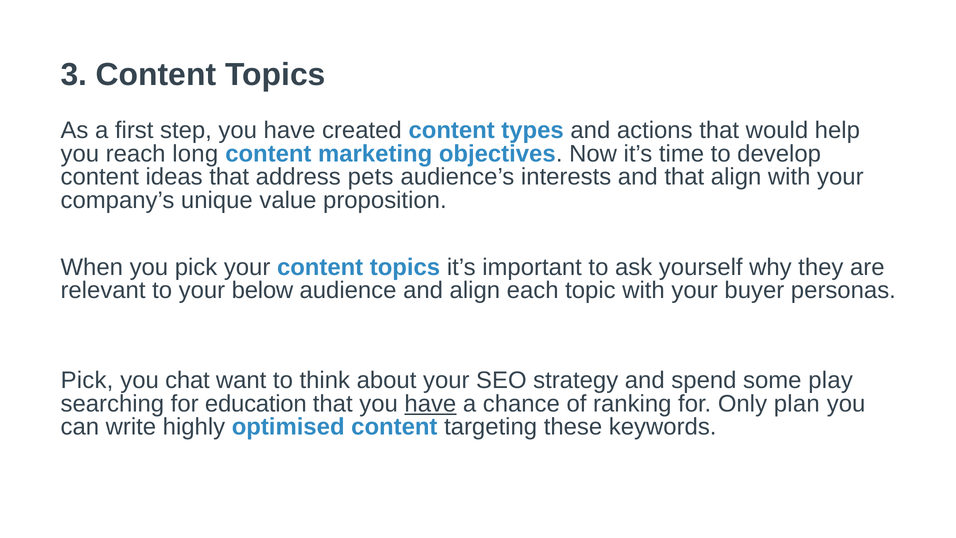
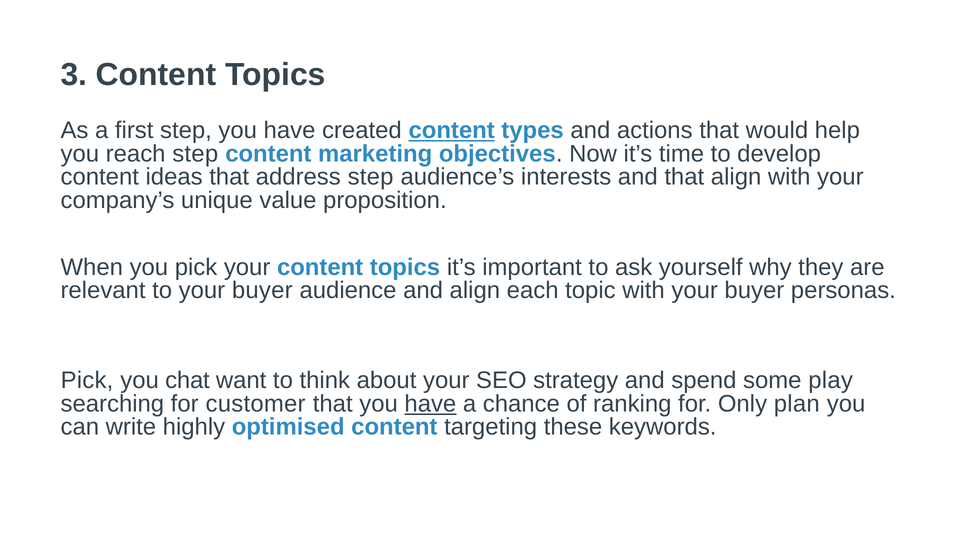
content underline: none -> present (452, 130)
reach long: long -> step (195, 154)
address pets: pets -> step (371, 177)
to your below: below -> buyer (262, 290)
education: education -> customer (256, 404)
